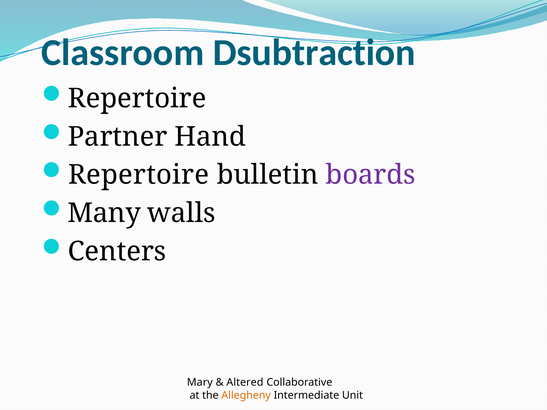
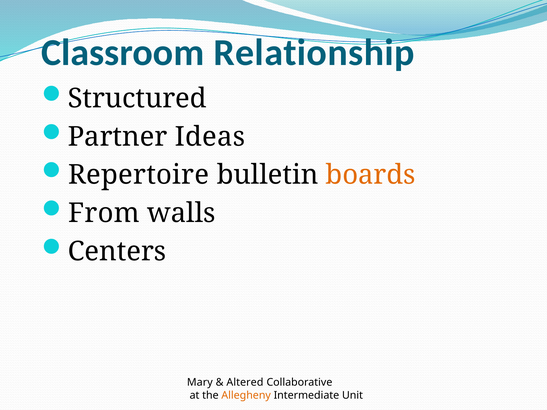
Dsubtraction: Dsubtraction -> Relationship (314, 53)
Repertoire: Repertoire -> Structured (137, 99)
Hand: Hand -> Ideas (210, 137)
boards colour: purple -> orange (371, 175)
Many: Many -> From (104, 213)
